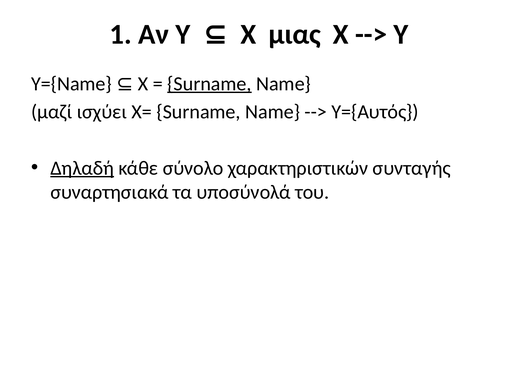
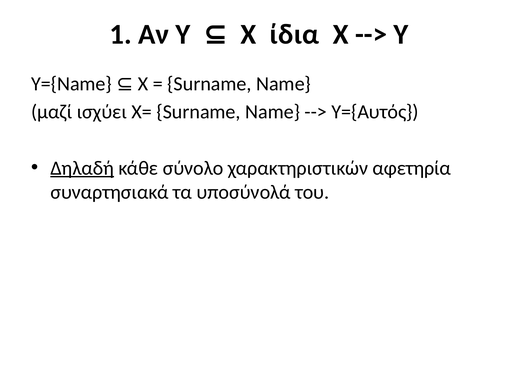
μιας: μιας -> ίδια (294, 34)
Surname underline: present -> none (209, 84)
συνταγής: συνταγής -> αφετηρία (412, 168)
